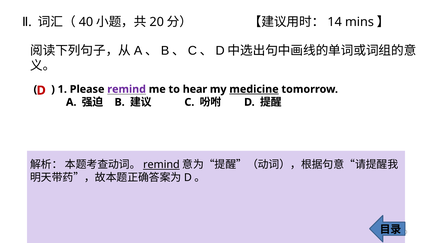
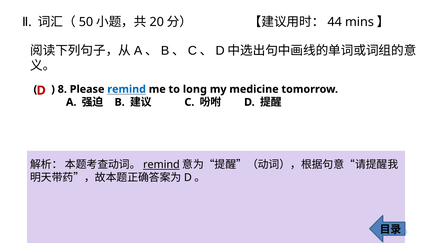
40: 40 -> 50 (86, 22)
14: 14 -> 44 (335, 22)
1: 1 -> 8 (62, 89)
remind colour: purple -> blue (127, 89)
hear: hear -> long (195, 89)
medicine underline: present -> none (254, 89)
